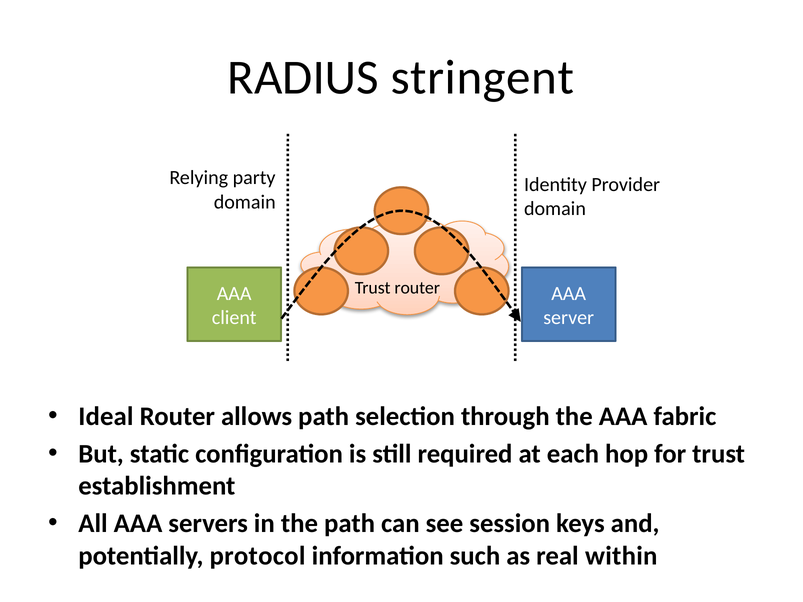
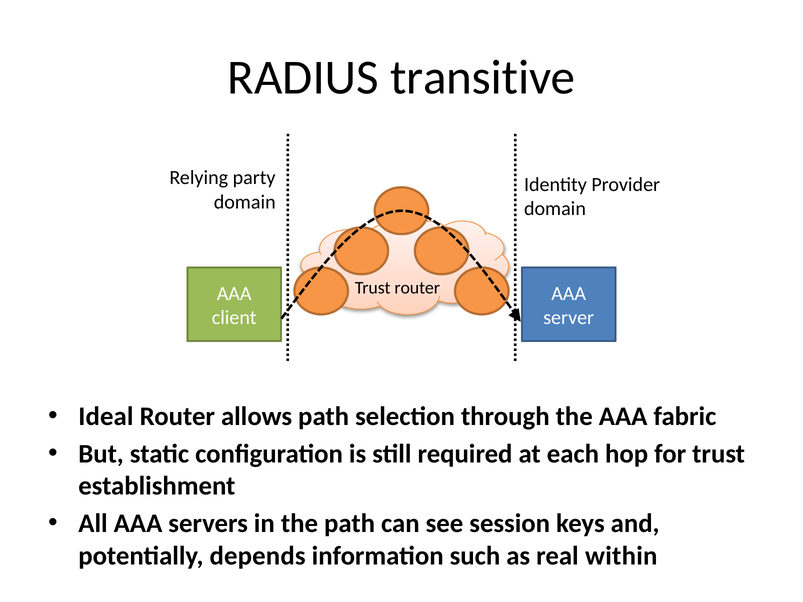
stringent: stringent -> transitive (483, 78)
protocol: protocol -> depends (258, 556)
